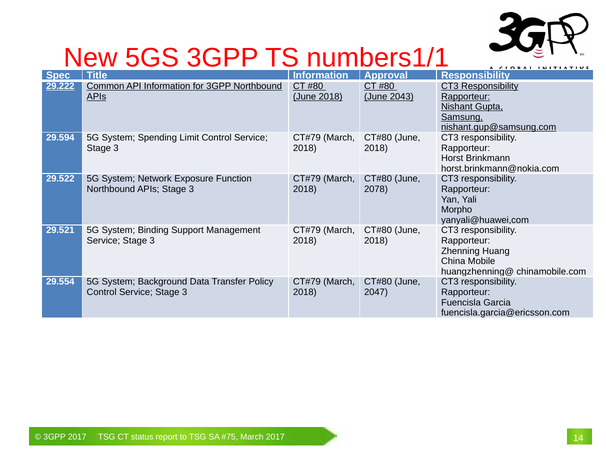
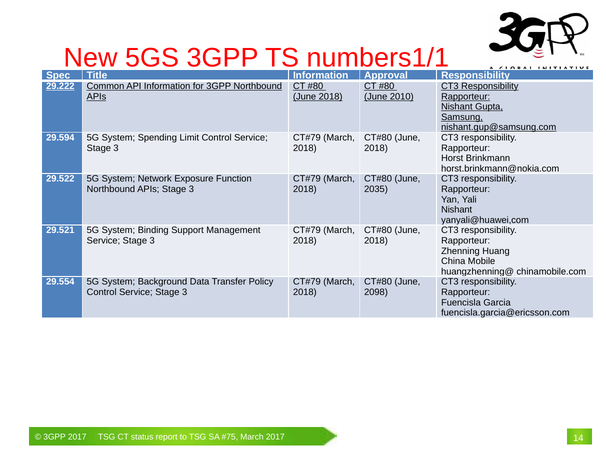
2043: 2043 -> 2010 (402, 97)
2078: 2078 -> 2035 (376, 189)
Morpho: Morpho -> Nishant (457, 210)
2047: 2047 -> 2098 (376, 293)
